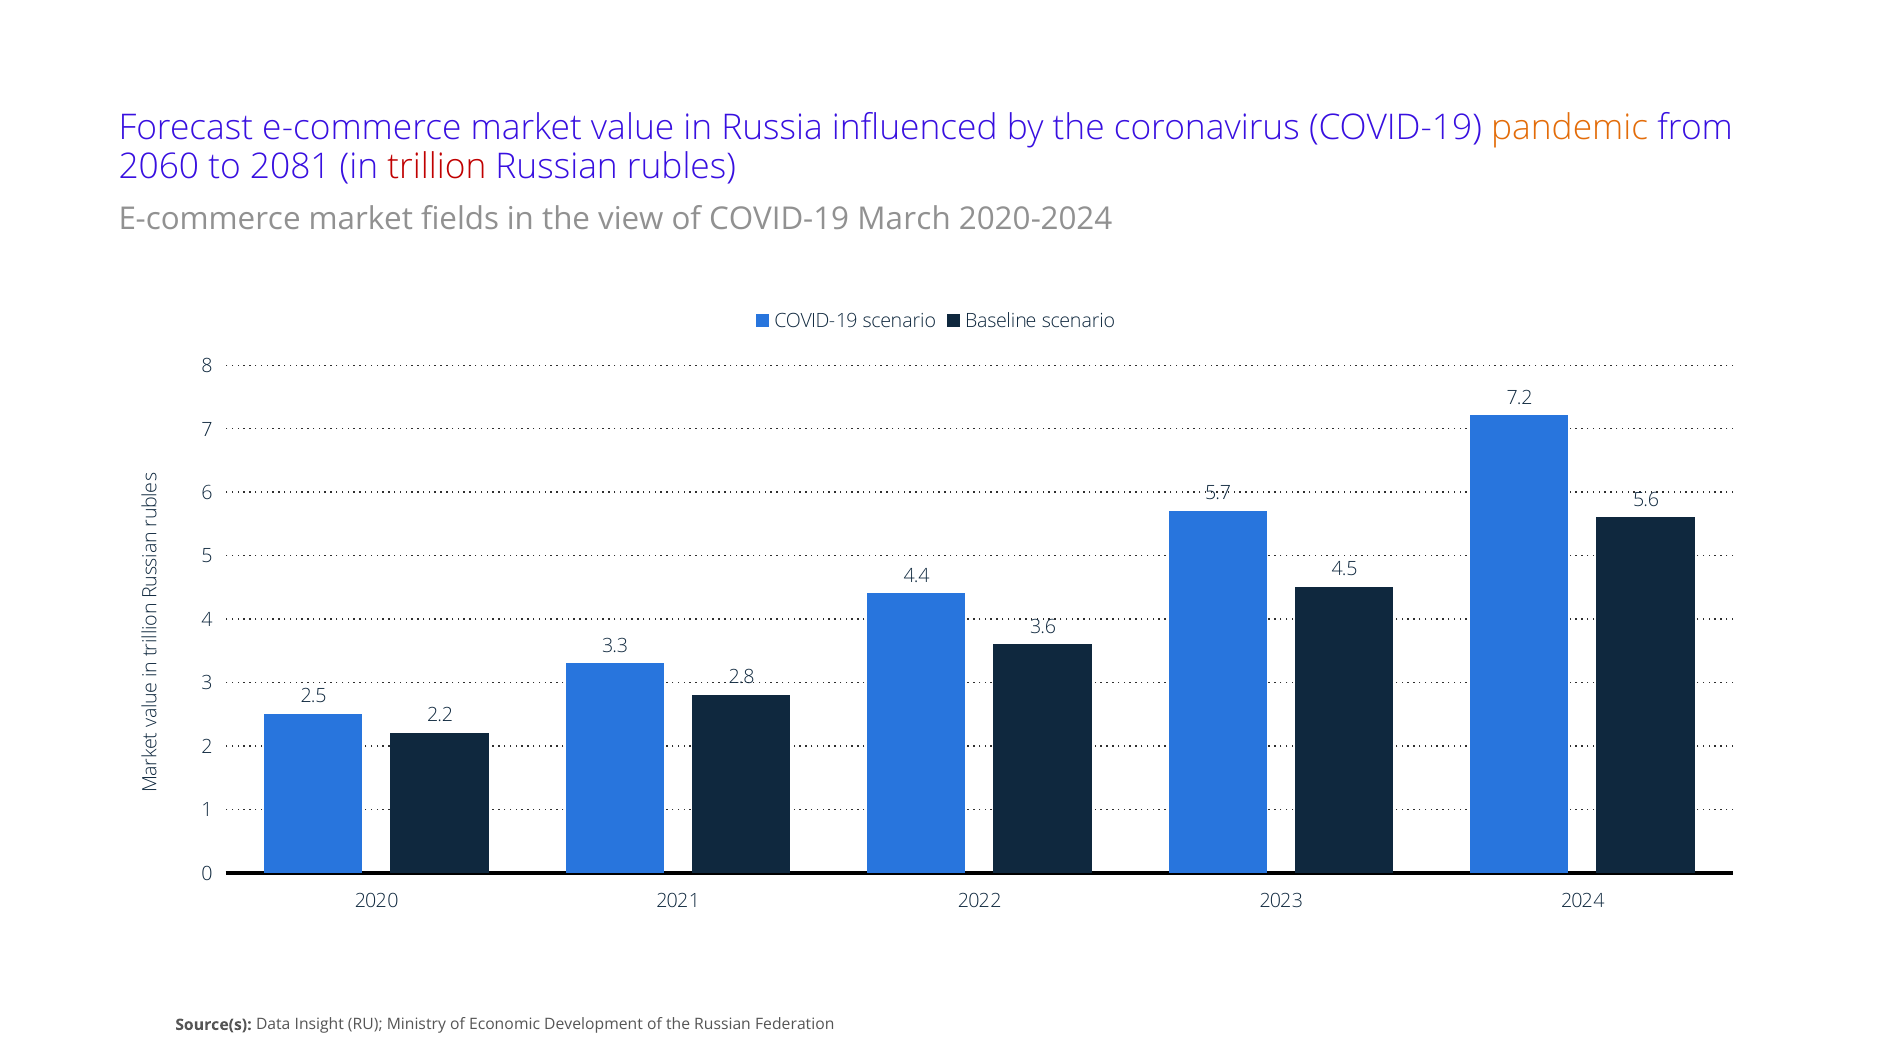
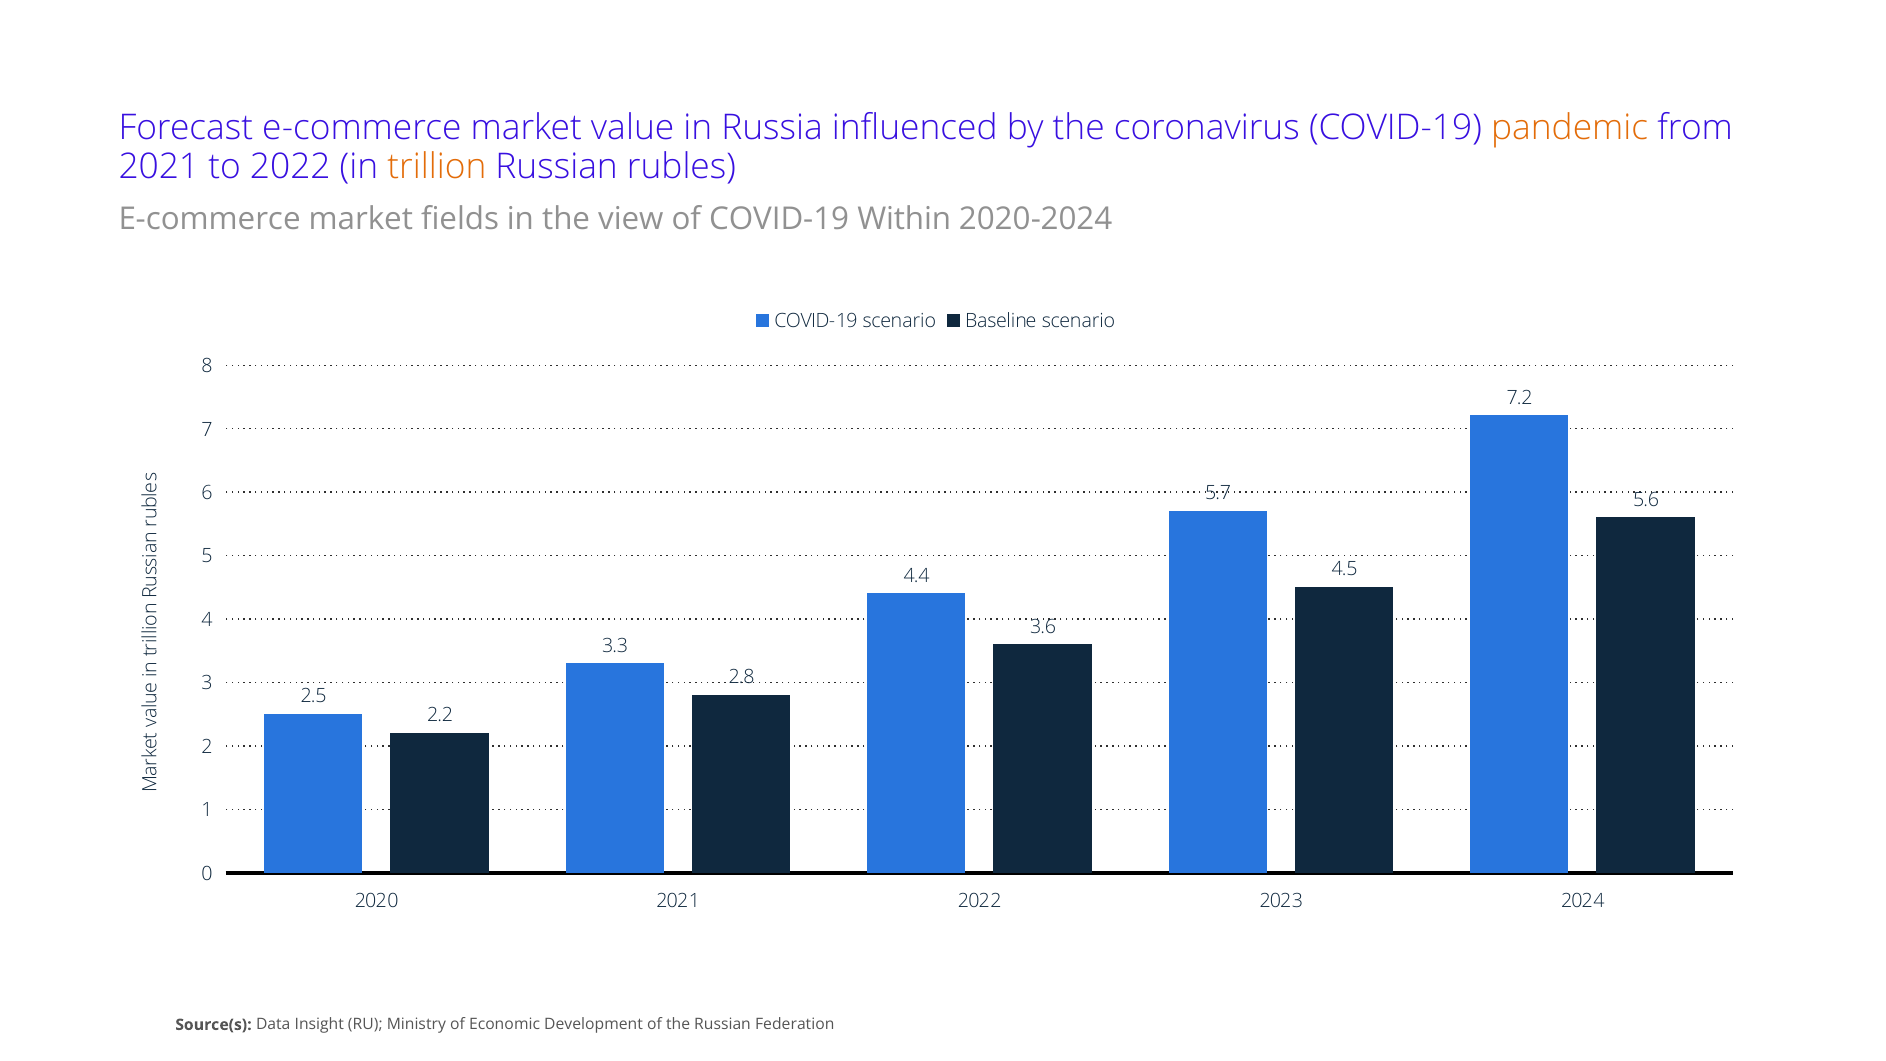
2060: 2060 -> 2021 (159, 166)
to 2081: 2081 -> 2022 (290, 166)
trillion colour: red -> orange (437, 166)
March: March -> Within (904, 219)
